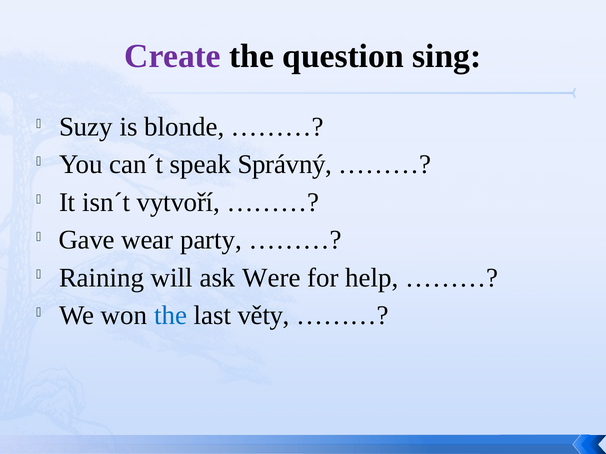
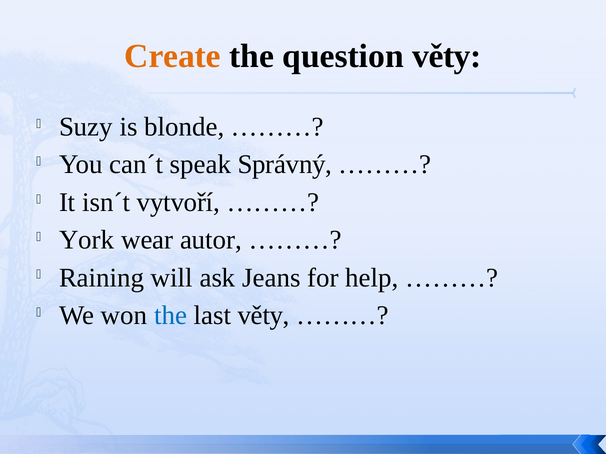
Create colour: purple -> orange (173, 56)
question sing: sing -> věty (447, 56)
Gave: Gave -> York (87, 240)
party: party -> autor (211, 240)
Were: Were -> Jeans (271, 278)
